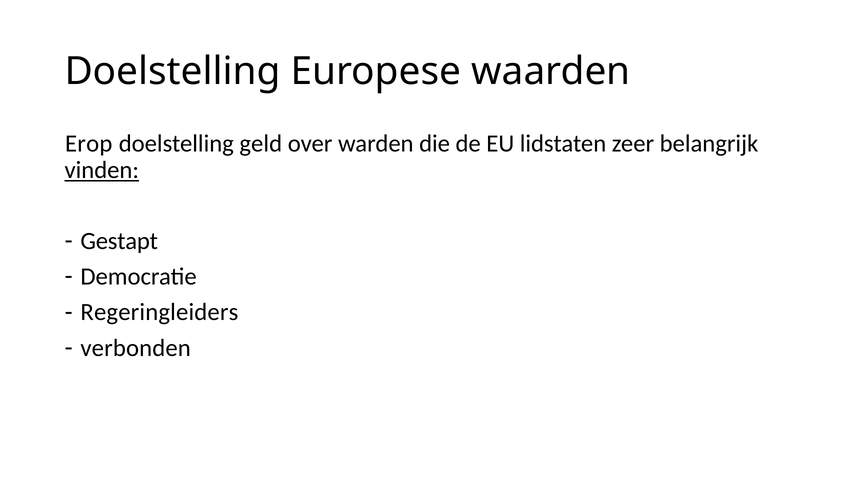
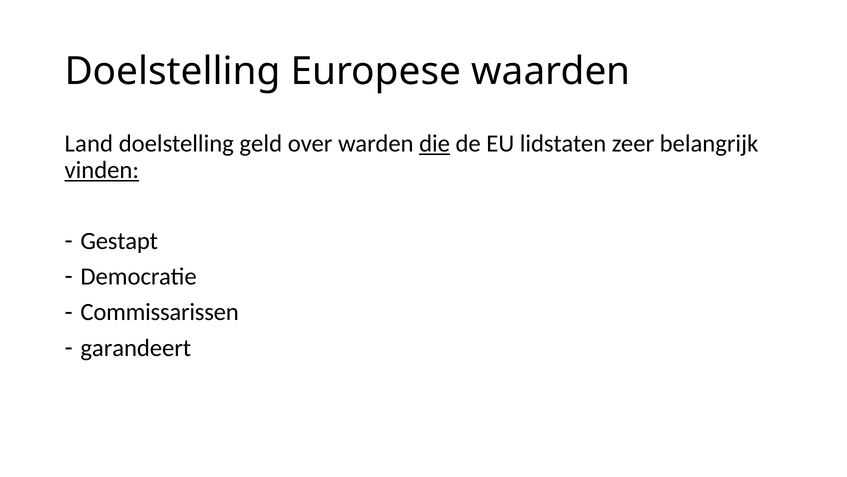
Erop: Erop -> Land (89, 143)
die underline: none -> present (435, 143)
Regeringleiders: Regeringleiders -> Commissarissen (160, 312)
verbonden: verbonden -> garandeert (136, 347)
